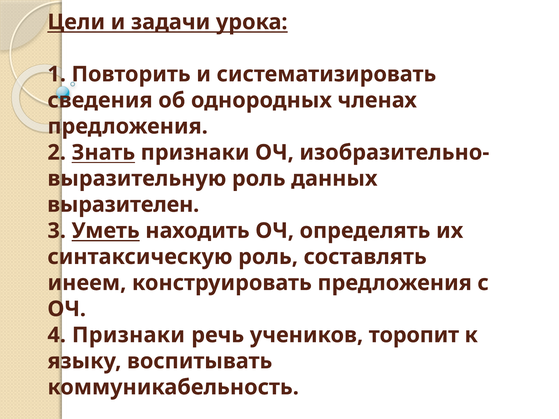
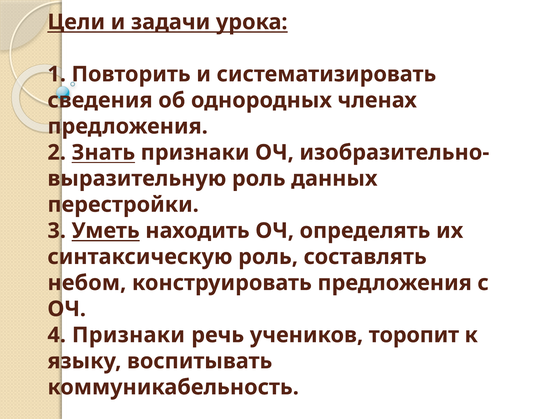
выразителен: выразителен -> перестройки (123, 205)
инеем: инеем -> небом (87, 283)
